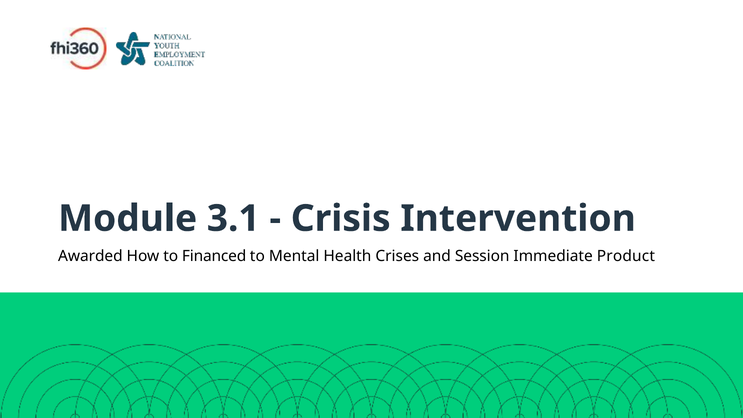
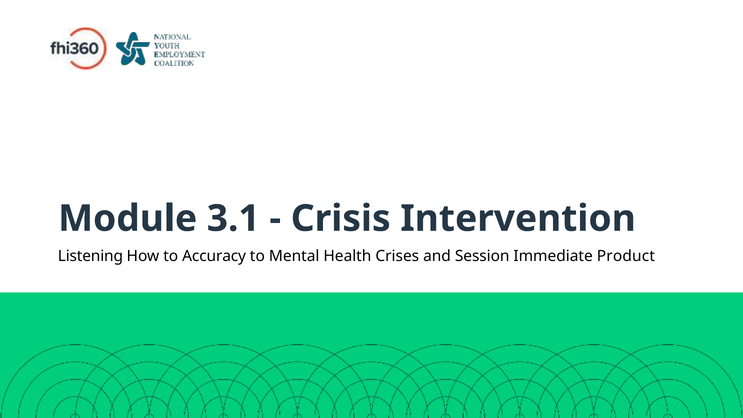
Awarded: Awarded -> Listening (90, 256)
Financed: Financed -> Accuracy (214, 256)
